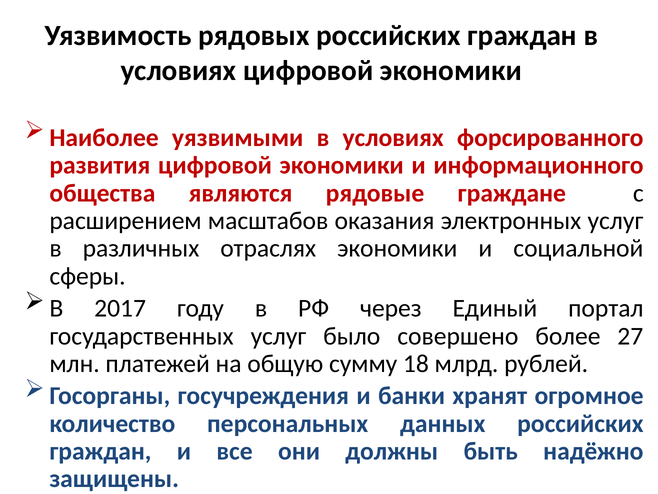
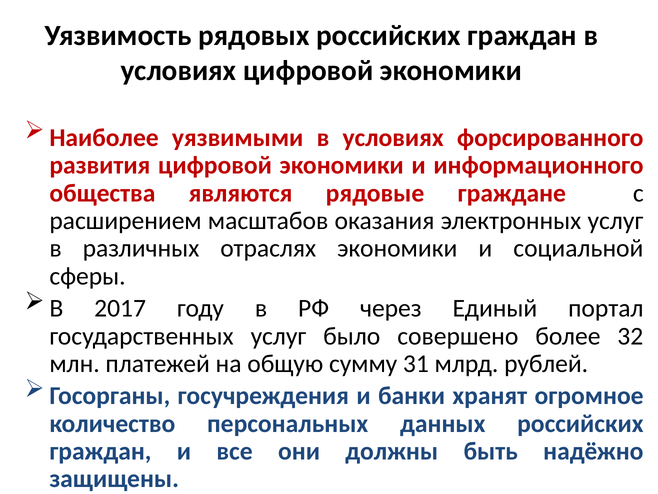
27: 27 -> 32 (630, 336)
18: 18 -> 31 (416, 363)
